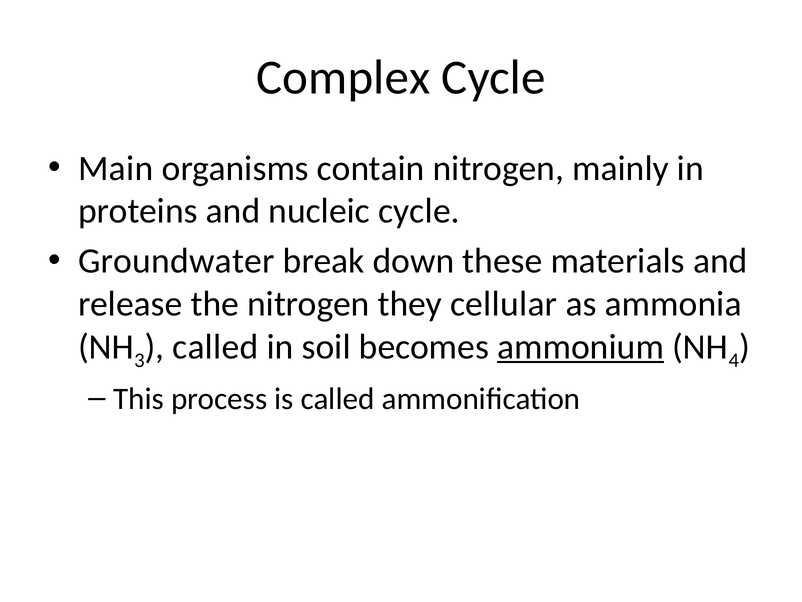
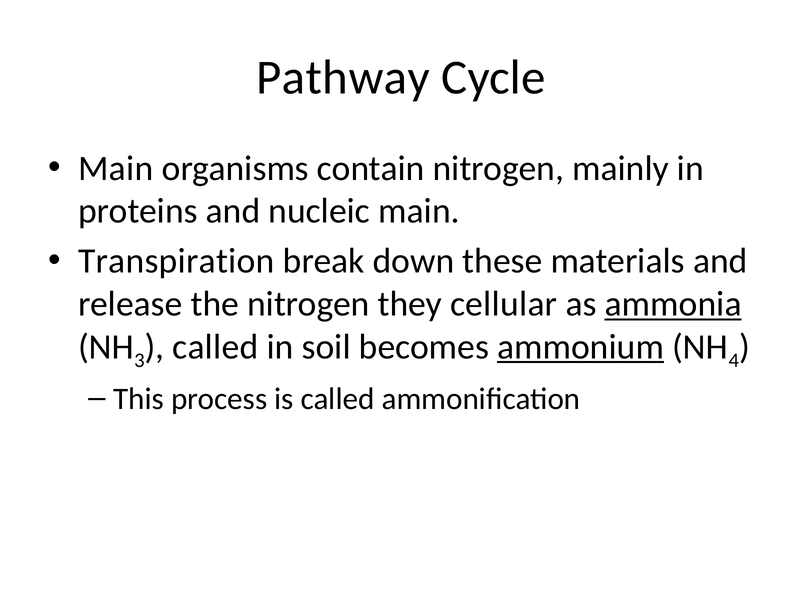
Complex: Complex -> Pathway (343, 78)
nucleic cycle: cycle -> main (419, 211)
Groundwater: Groundwater -> Transpiration (176, 261)
ammonia underline: none -> present (673, 304)
